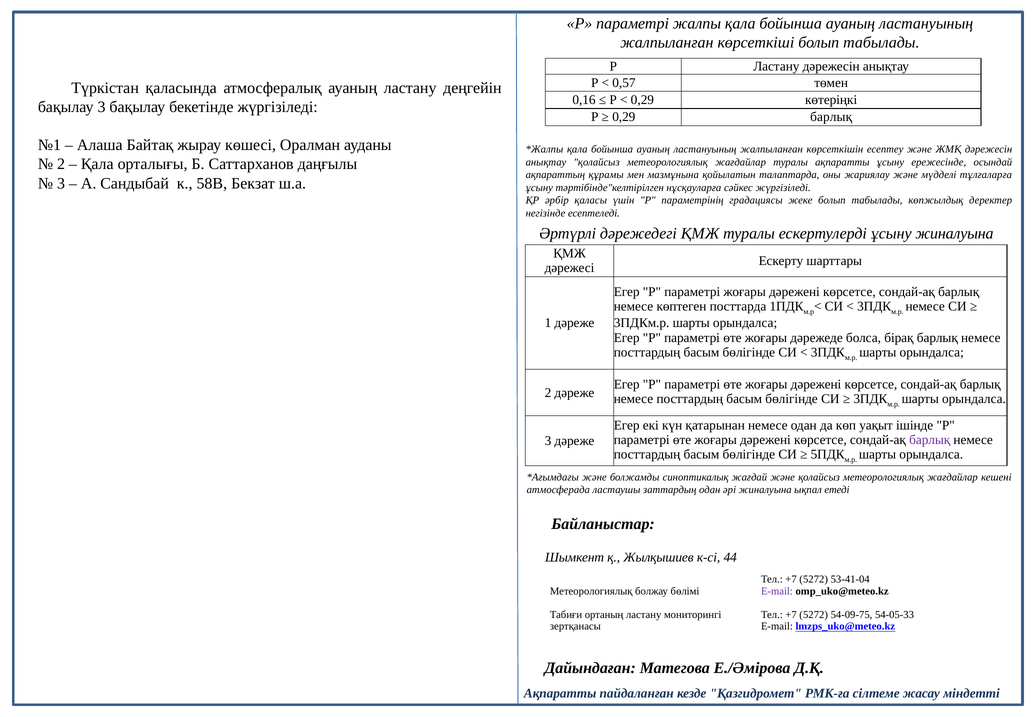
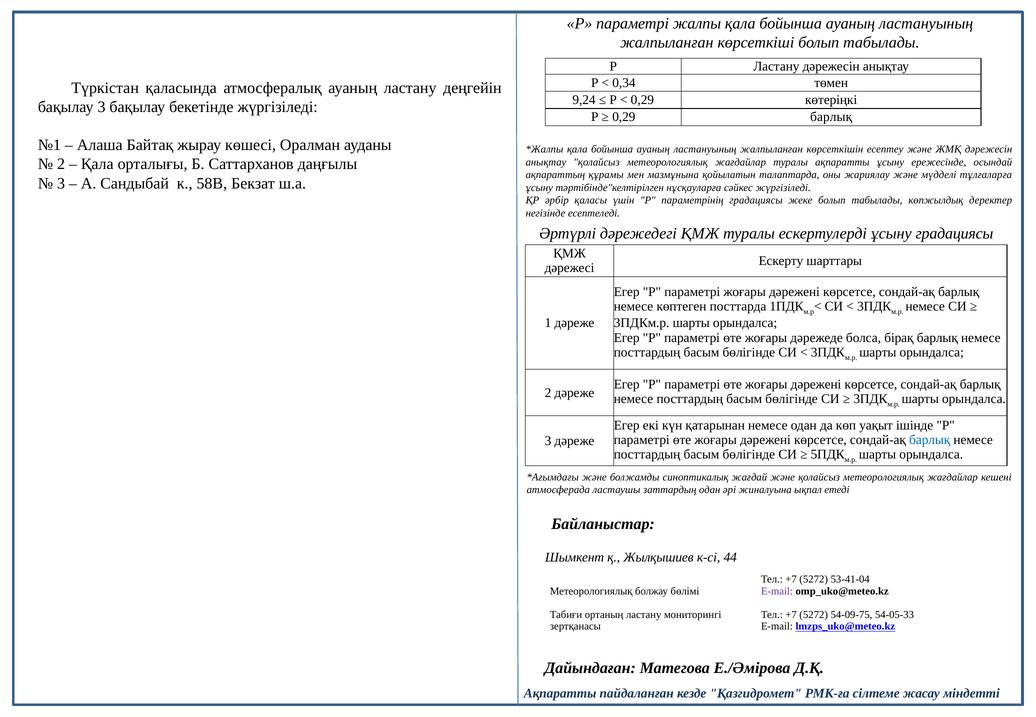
0,57: 0,57 -> 0,34 (624, 83)
0,16: 0,16 -> 9,24 (584, 100)
ұсыну жиналуына: жиналуына -> градациясы (954, 234)
барлық colour: purple -> blue (930, 440)
